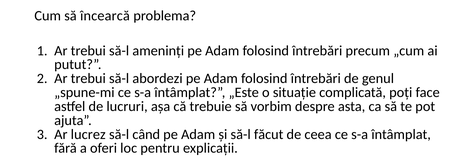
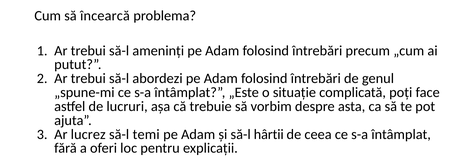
când: când -> temi (146, 134)
făcut: făcut -> hârtii (269, 134)
